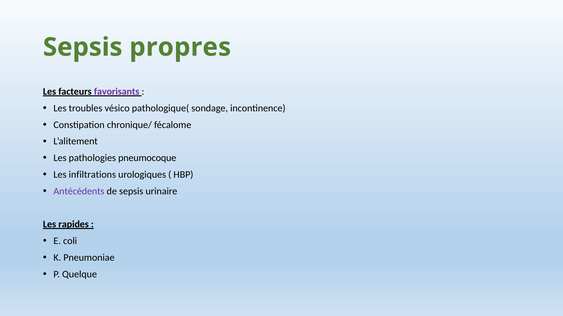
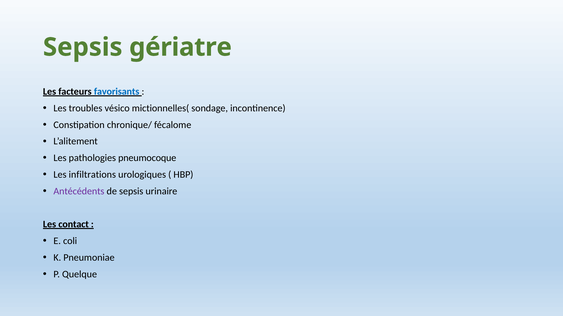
propres: propres -> gériatre (180, 47)
favorisants colour: purple -> blue (117, 92)
pathologique(: pathologique( -> mictionnelles( (161, 108)
rapides: rapides -> contact (74, 225)
